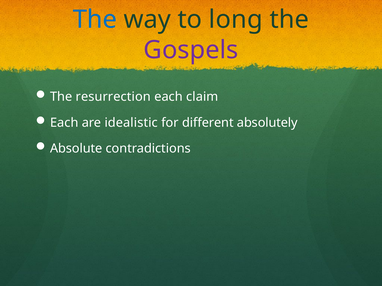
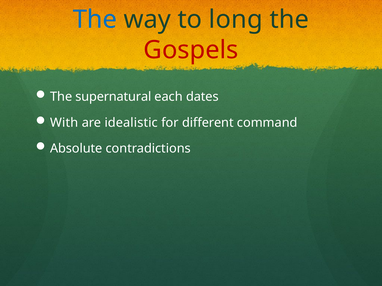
Gospels colour: purple -> red (191, 50)
resurrection: resurrection -> supernatural (113, 97)
claim: claim -> dates (202, 97)
Each: Each -> With (64, 123)
absolutely: absolutely -> command (267, 123)
